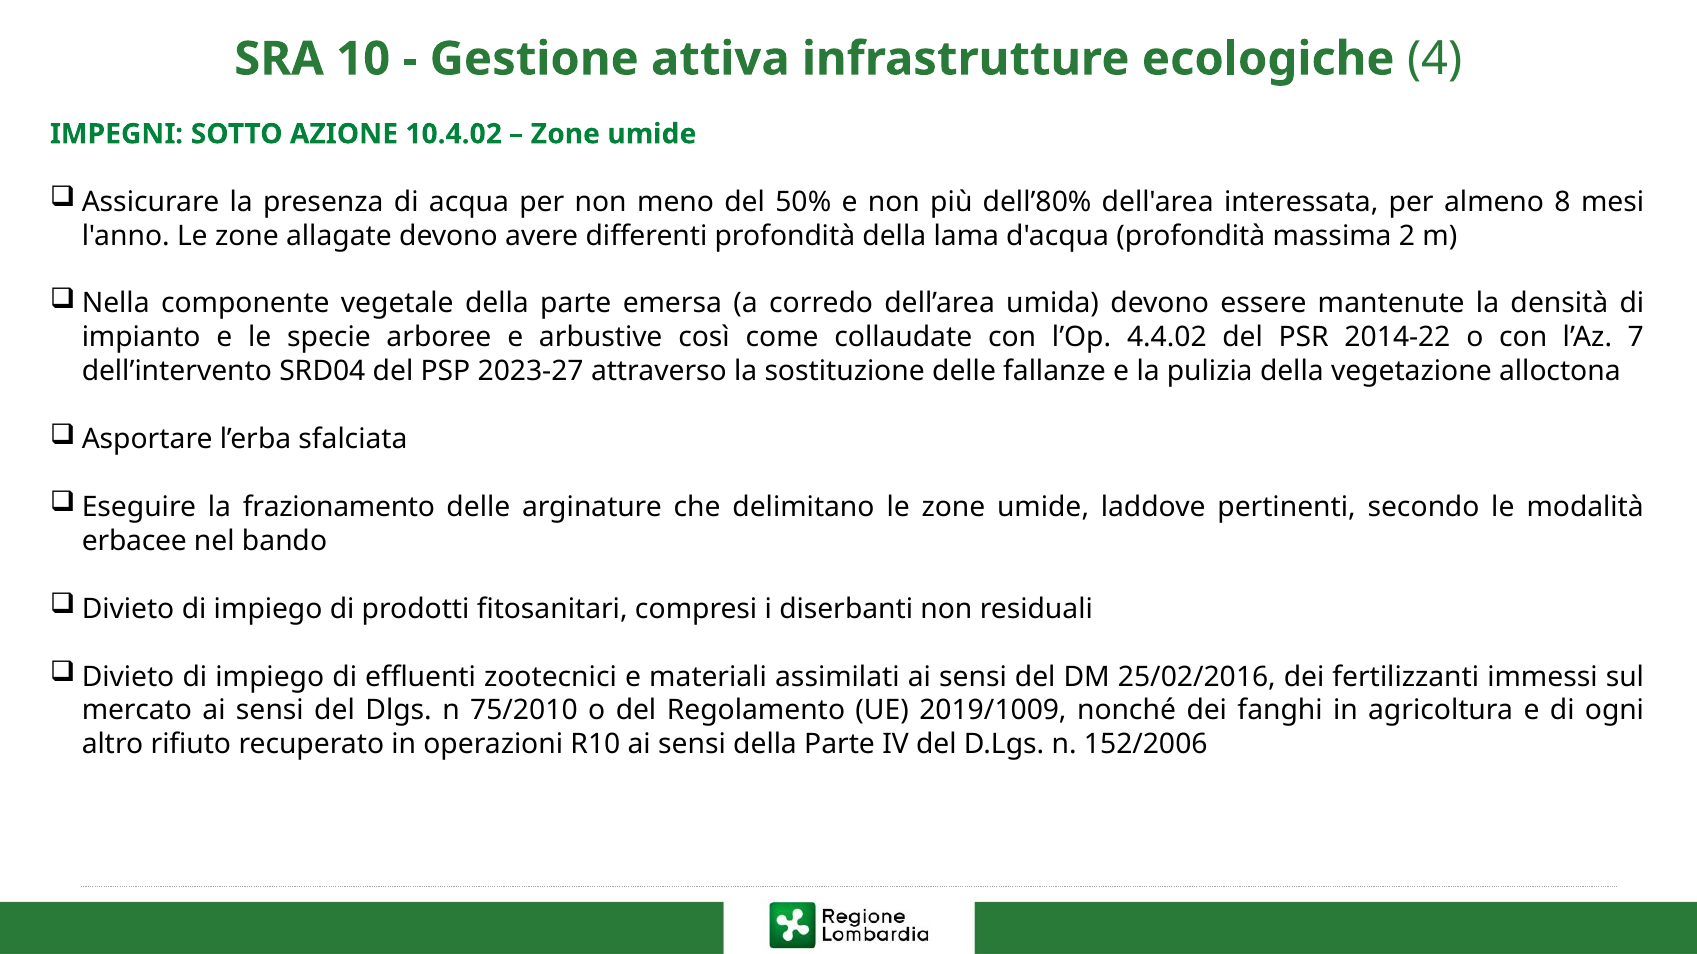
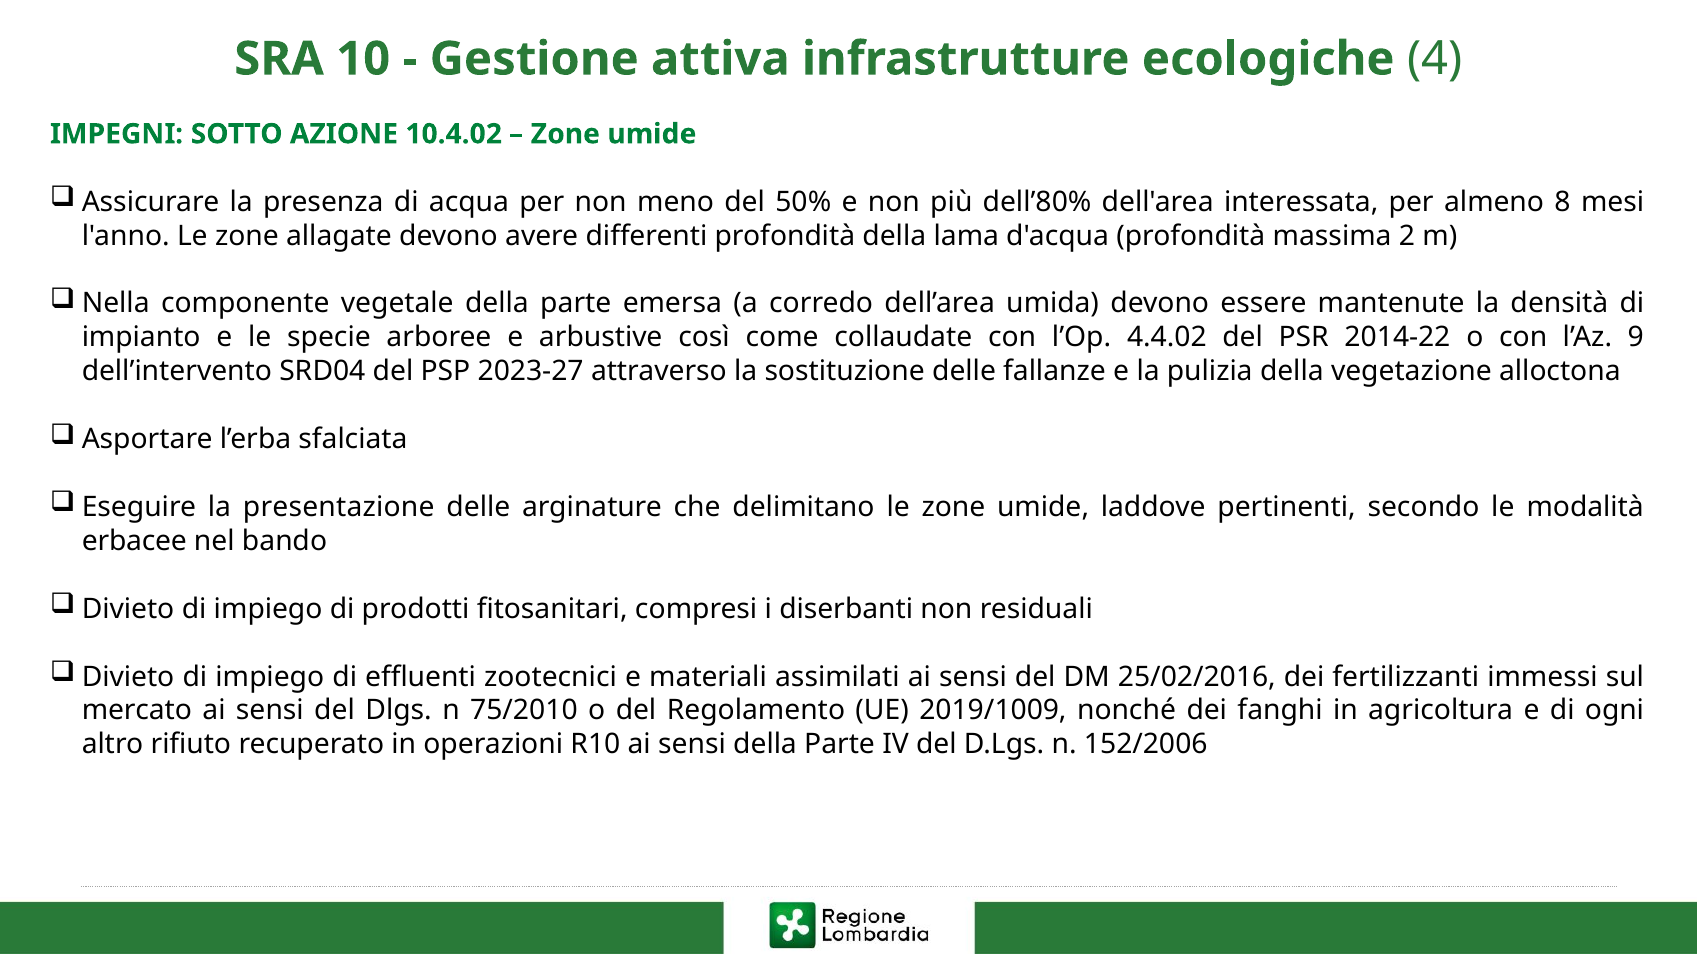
7: 7 -> 9 (1636, 338)
frazionamento: frazionamento -> presentazione (339, 507)
